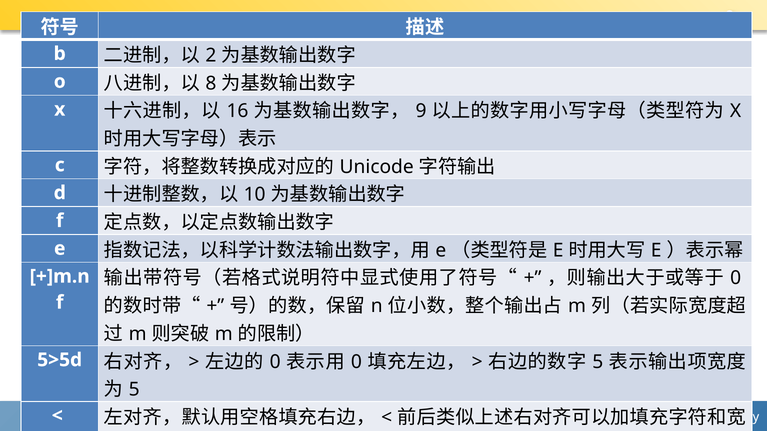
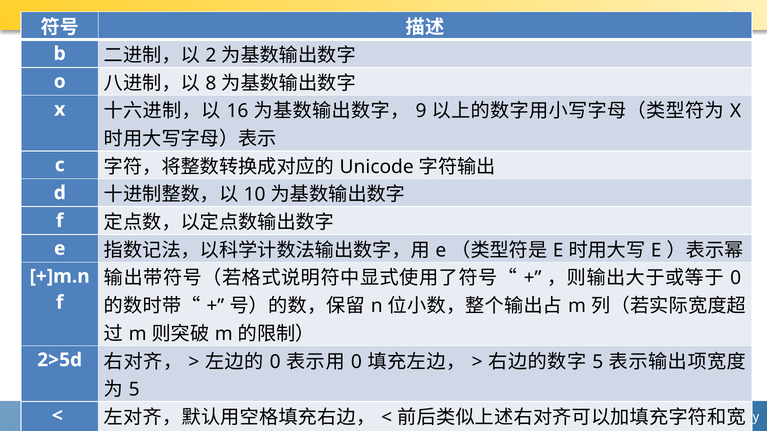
5>5d: 5>5d -> 2>5d (60, 360)
